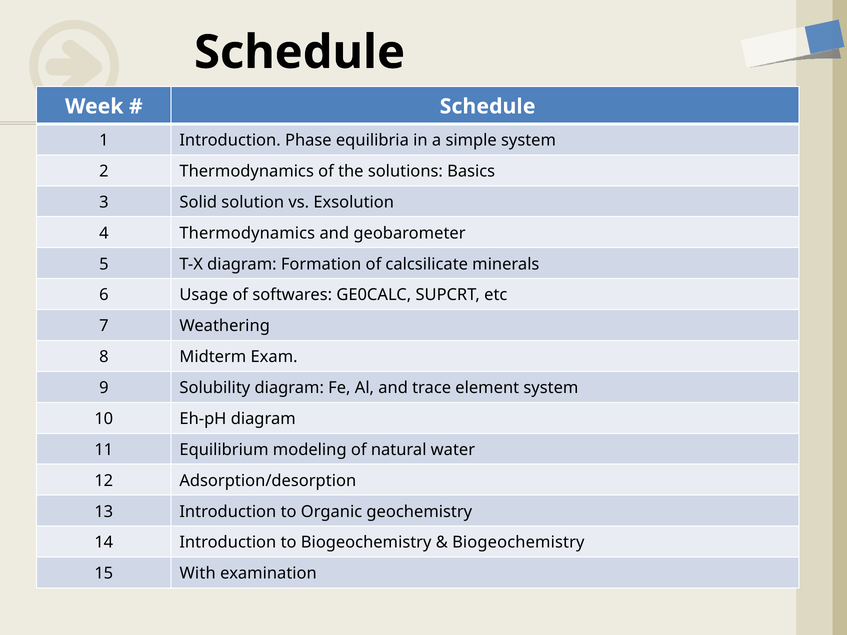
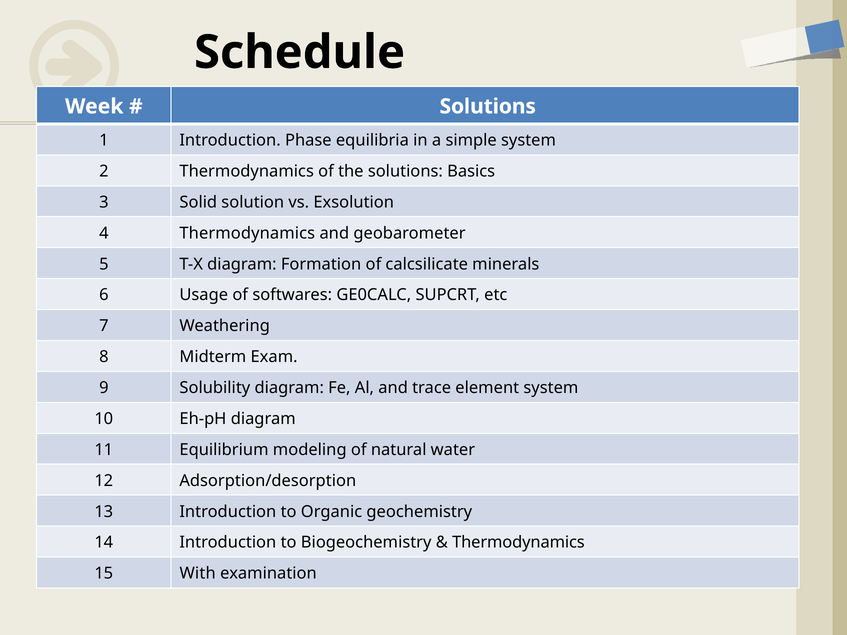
Schedule: Schedule -> Solutions (488, 106)
Biogeochemistry: Biogeochemistry -> Thermodynamics (518, 543)
